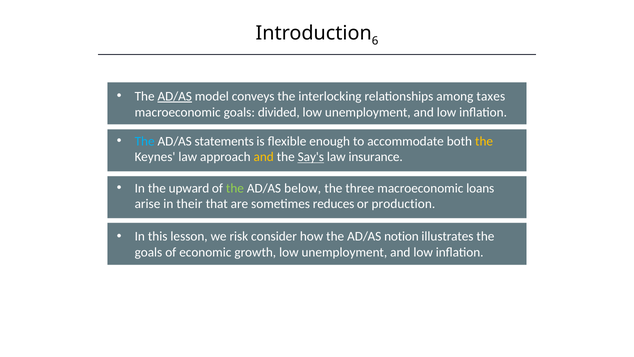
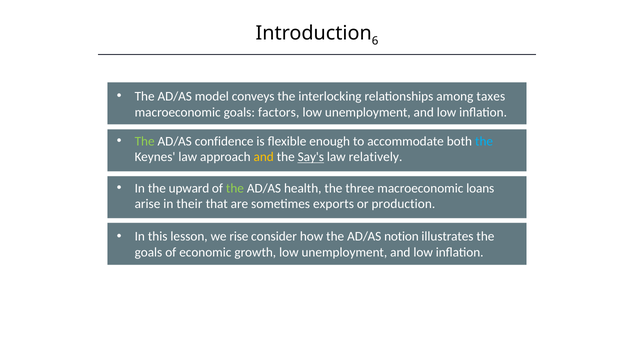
AD/AS underline: present -> none (175, 96)
divided: divided -> factors (279, 112)
The colour: light blue -> light green (145, 141)
statements: statements -> confidence (224, 141)
the colour: yellow -> light blue (484, 141)
insurance: insurance -> relatively (376, 157)
below: below -> health (303, 188)
reduces: reduces -> exports (333, 204)
risk: risk -> rise (239, 236)
